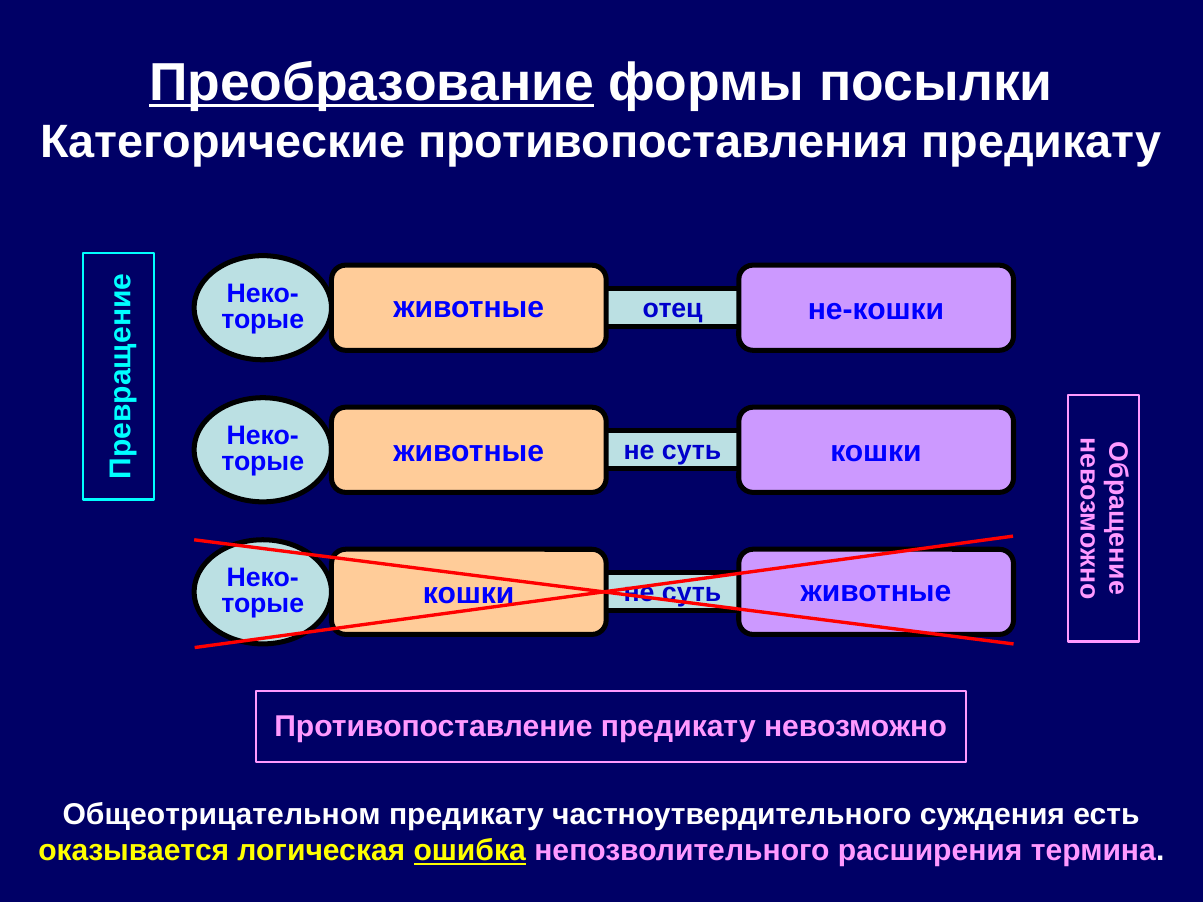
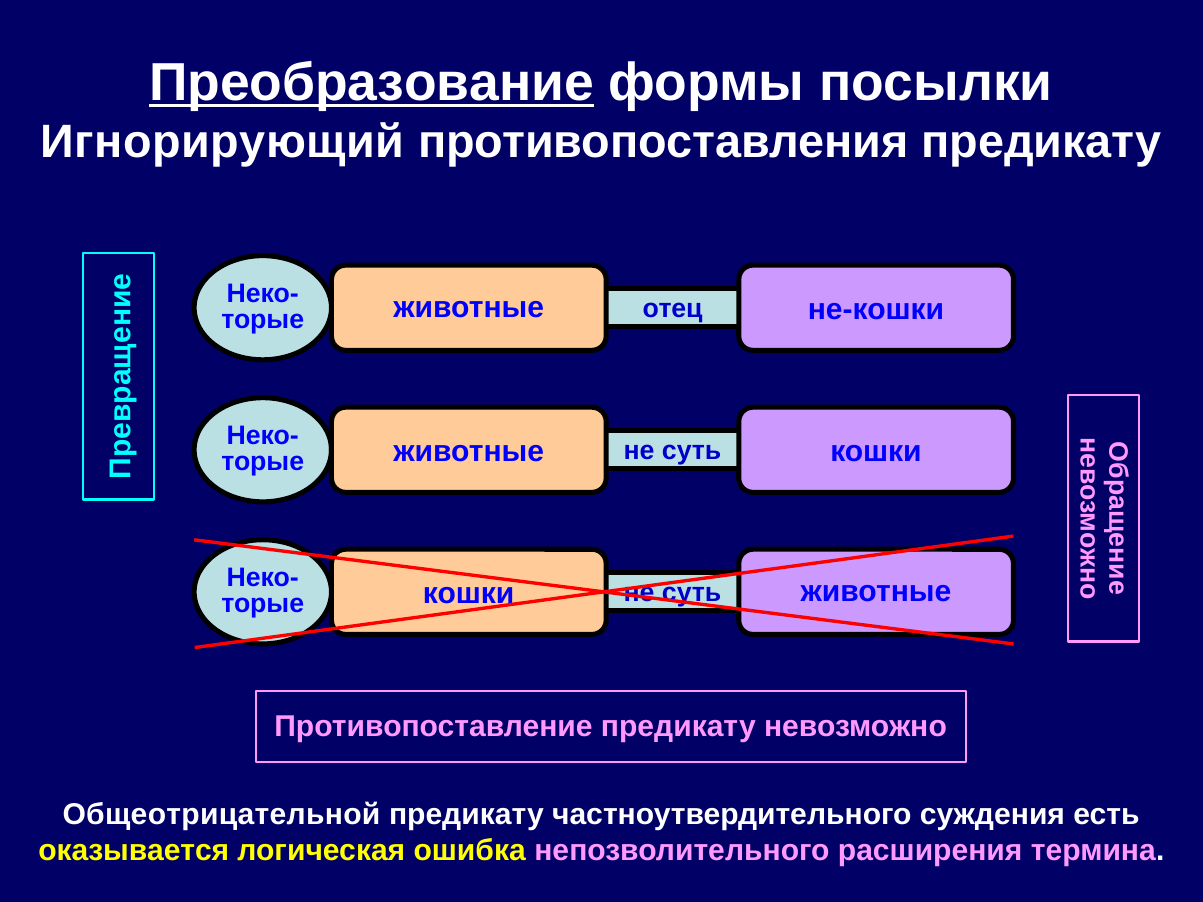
Категорические: Категорические -> Игнорирующий (223, 142)
Общеотрицательном: Общеотрицательном -> Общеотрицательной (221, 815)
ошибка underline: present -> none (470, 851)
